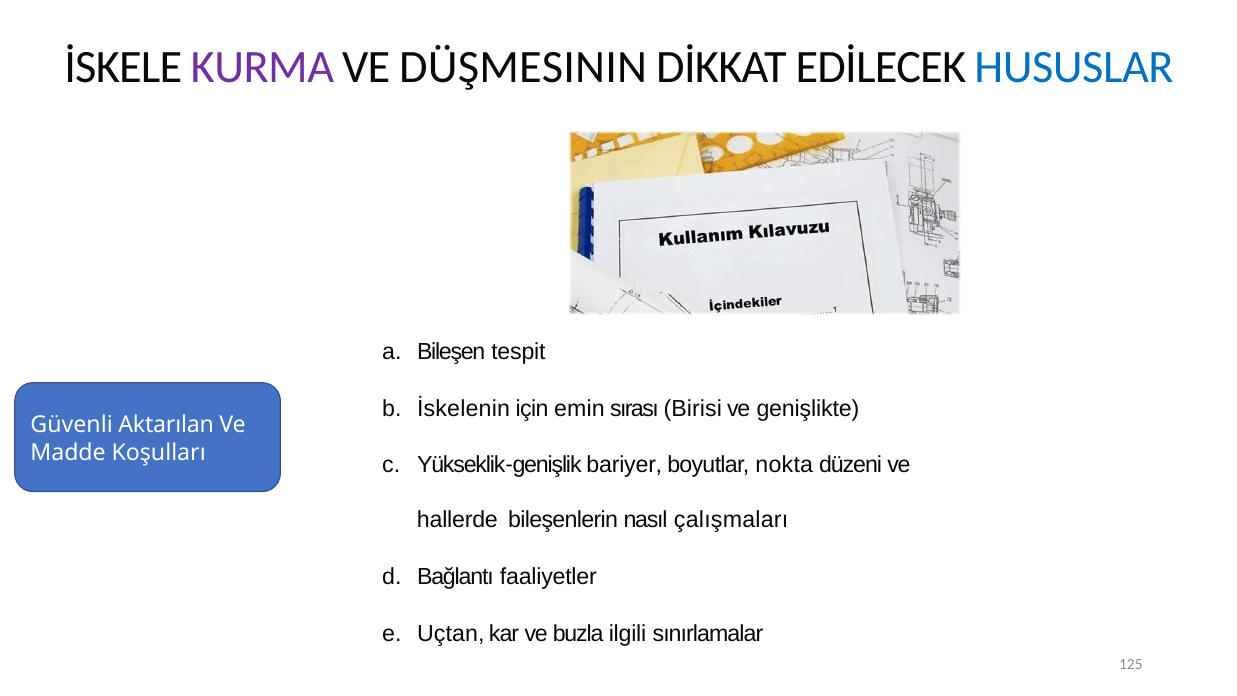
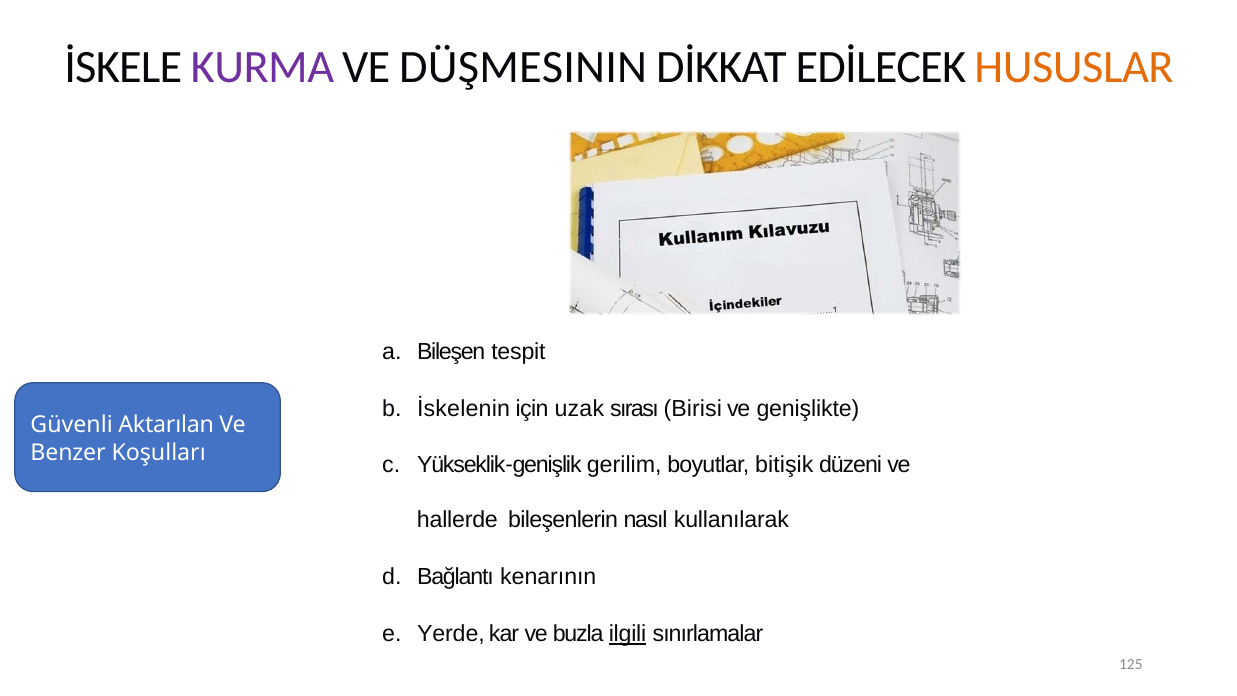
HUSUSLAR colour: blue -> orange (1074, 67)
emin: emin -> uzak (579, 409)
Madde: Madde -> Benzer (68, 453)
bariyer: bariyer -> gerilim (624, 464)
nokta: nokta -> bitişik (784, 464)
çalışmaları: çalışmaları -> kullanılarak (731, 520)
faaliyetler: faaliyetler -> kenarının (548, 577)
Uçtan: Uçtan -> Yerde (451, 634)
ilgili underline: none -> present (628, 634)
